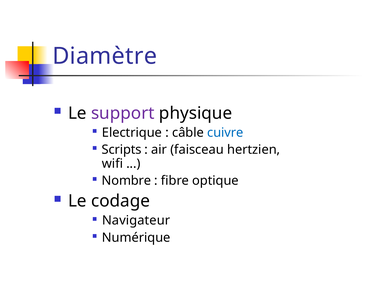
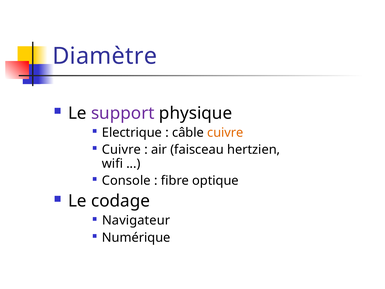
cuivre colour: blue -> orange (225, 132)
Scripts: Scripts -> Cuivre (121, 150)
Nombre: Nombre -> Console (126, 180)
